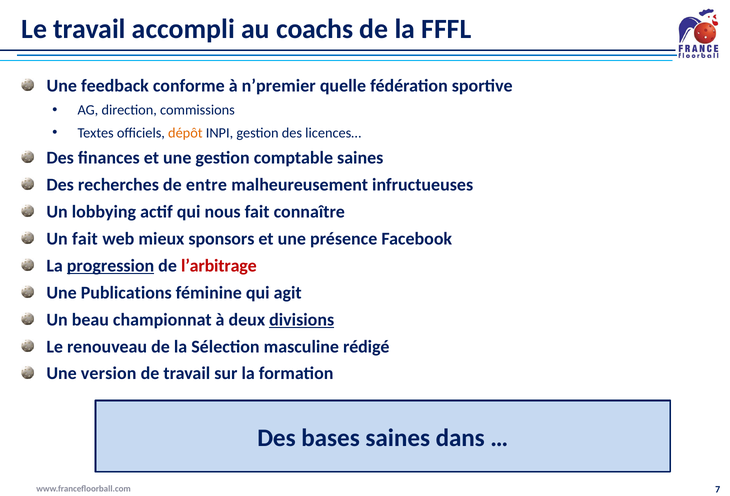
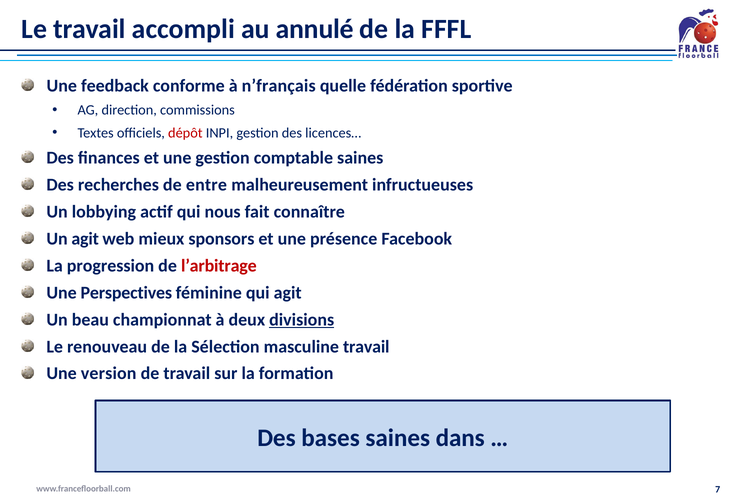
coachs: coachs -> annulé (315, 29)
n’premier: n’premier -> n’français (279, 86)
dépôt colour: orange -> red (185, 133)
Un fait: fait -> agit (85, 239)
progression underline: present -> none (111, 266)
Publications: Publications -> Perspectives (126, 293)
masculine rédigé: rédigé -> travail (366, 347)
